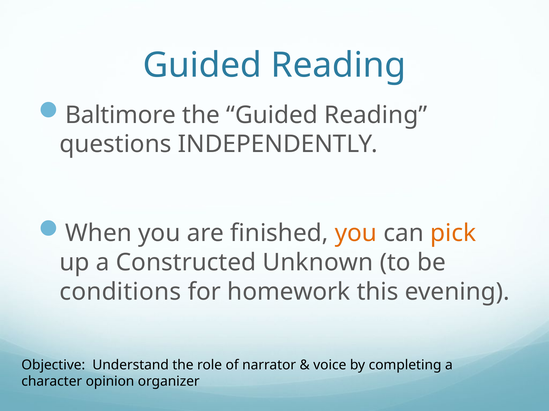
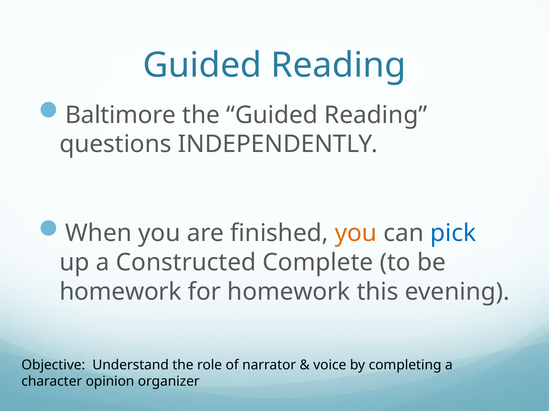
pick colour: orange -> blue (453, 234)
Unknown: Unknown -> Complete (318, 263)
conditions: conditions -> homework (120, 292)
